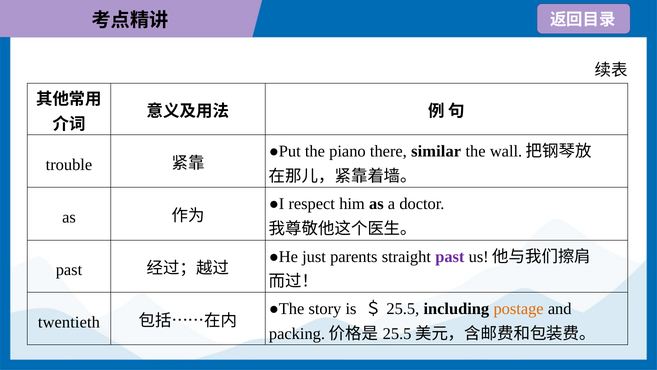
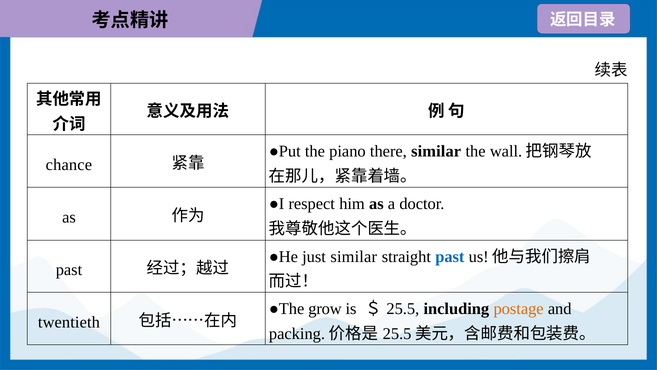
trouble: trouble -> chance (69, 164)
just parents: parents -> similar (354, 256)
past colour: purple -> blue (450, 256)
story: story -> grow (325, 309)
